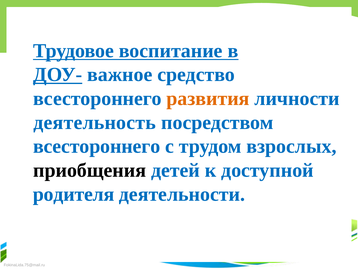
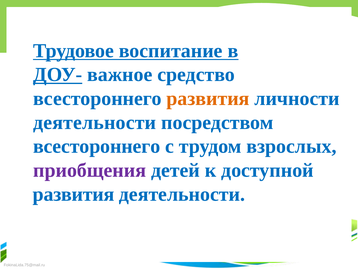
деятельность: деятельность -> деятельности (95, 122)
приобщения colour: black -> purple (90, 170)
родителя: родителя -> развития (74, 194)
